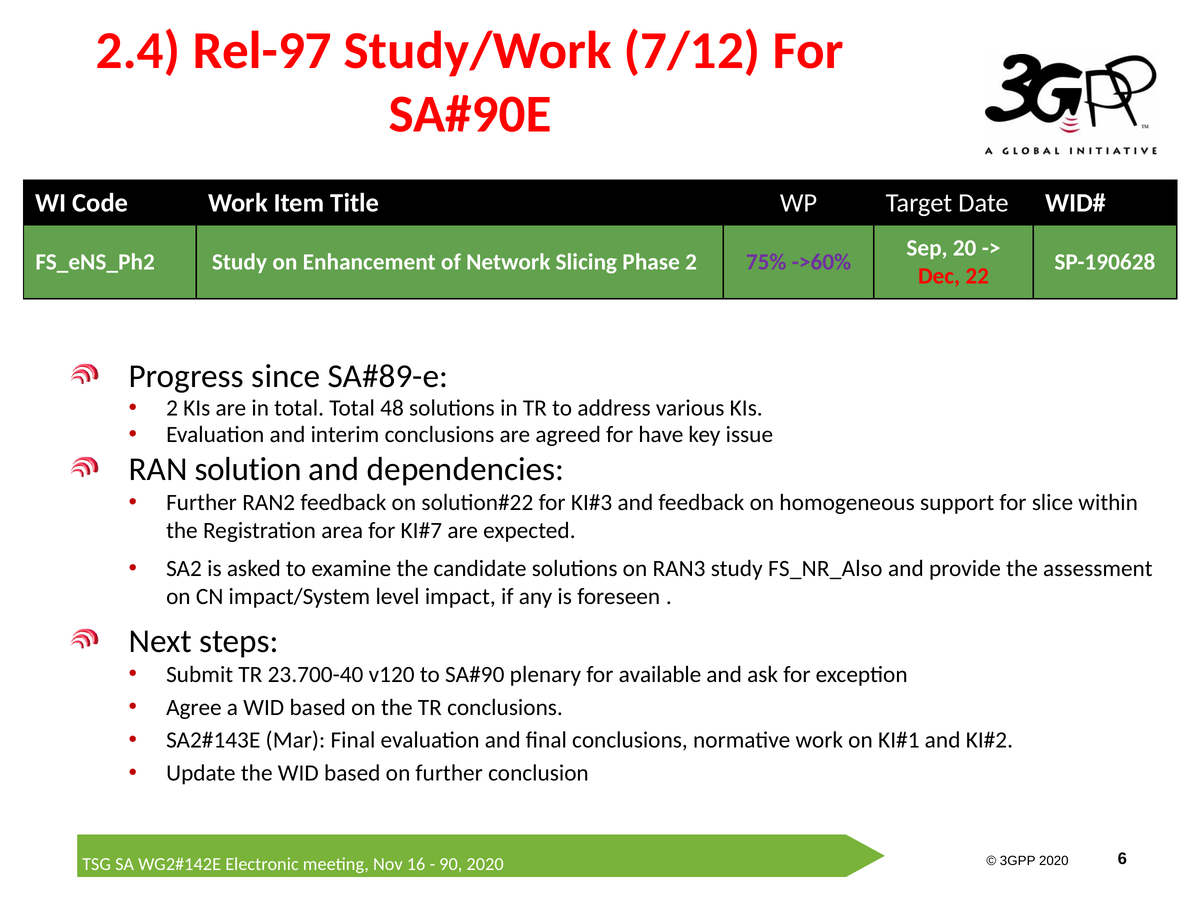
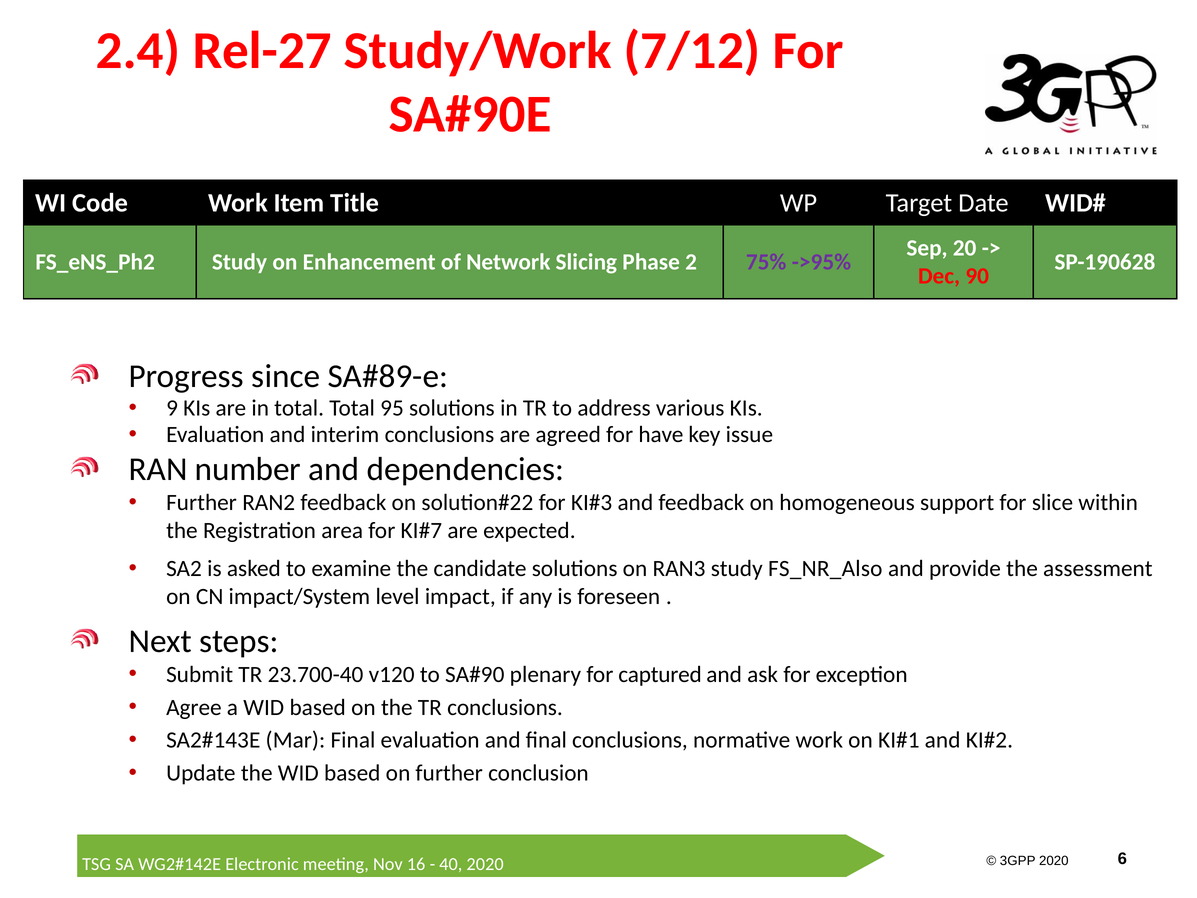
Rel-97: Rel-97 -> Rel-27 (262, 51)
->60%: ->60% -> ->95% (821, 262)
22: 22 -> 90 (977, 276)
2: 2 -> 9 (172, 408)
48: 48 -> 95 (392, 408)
solution: solution -> number (248, 469)
available: available -> captured (660, 674)
90: 90 -> 40 (451, 864)
